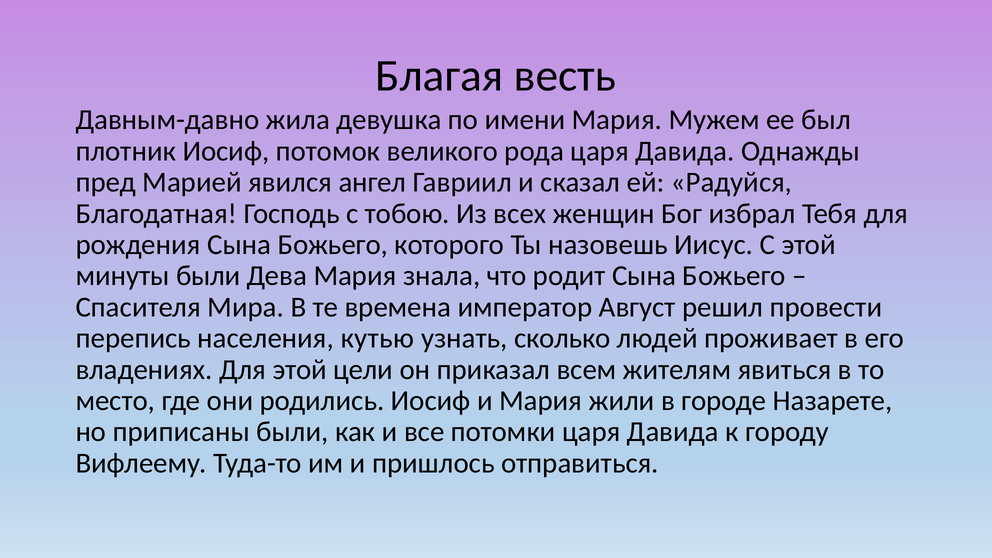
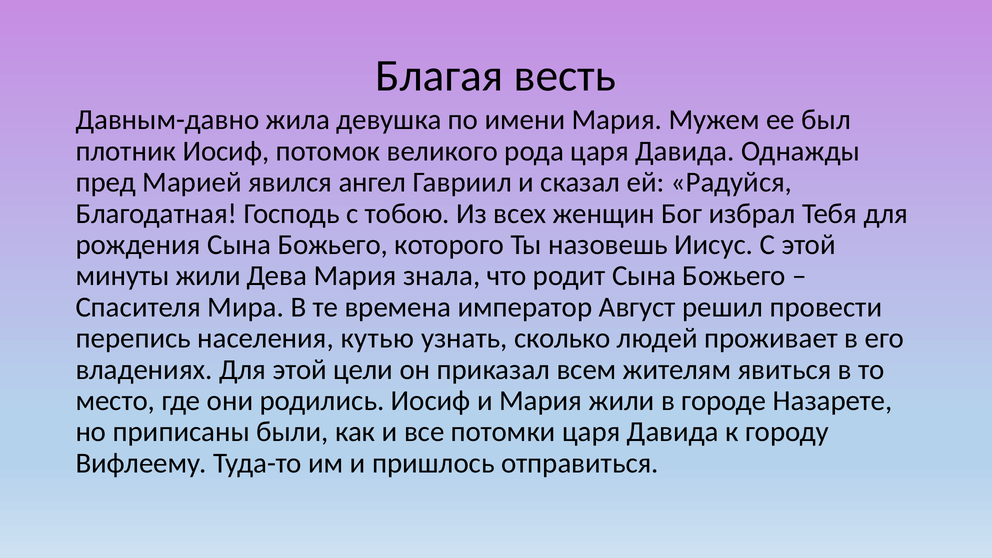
минуты были: были -> жили (208, 276)
